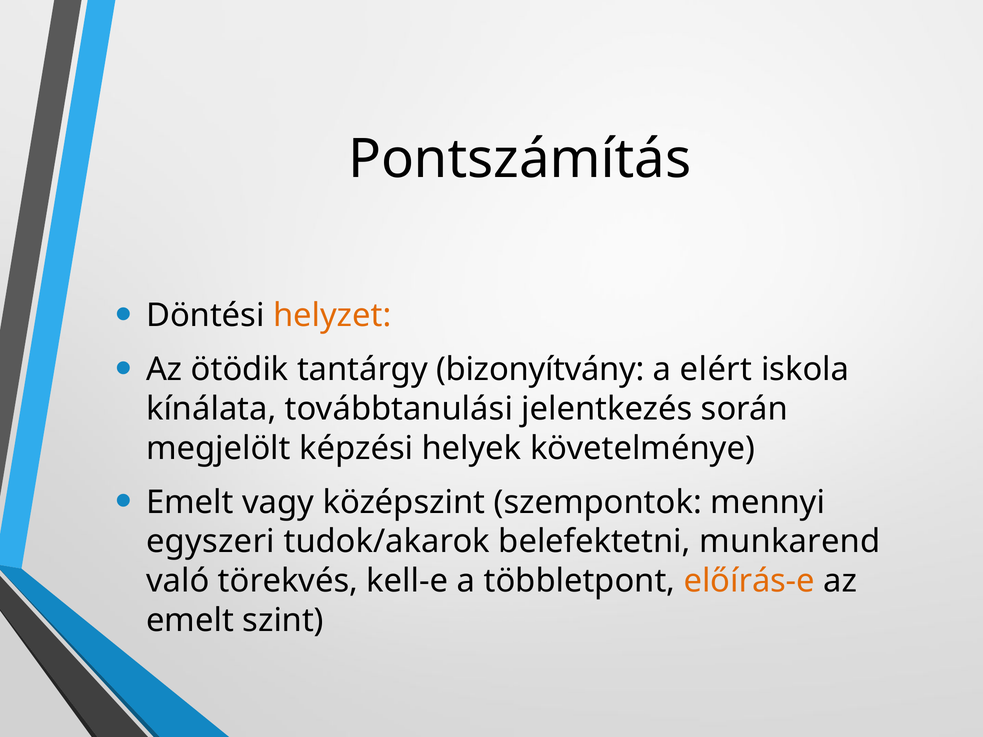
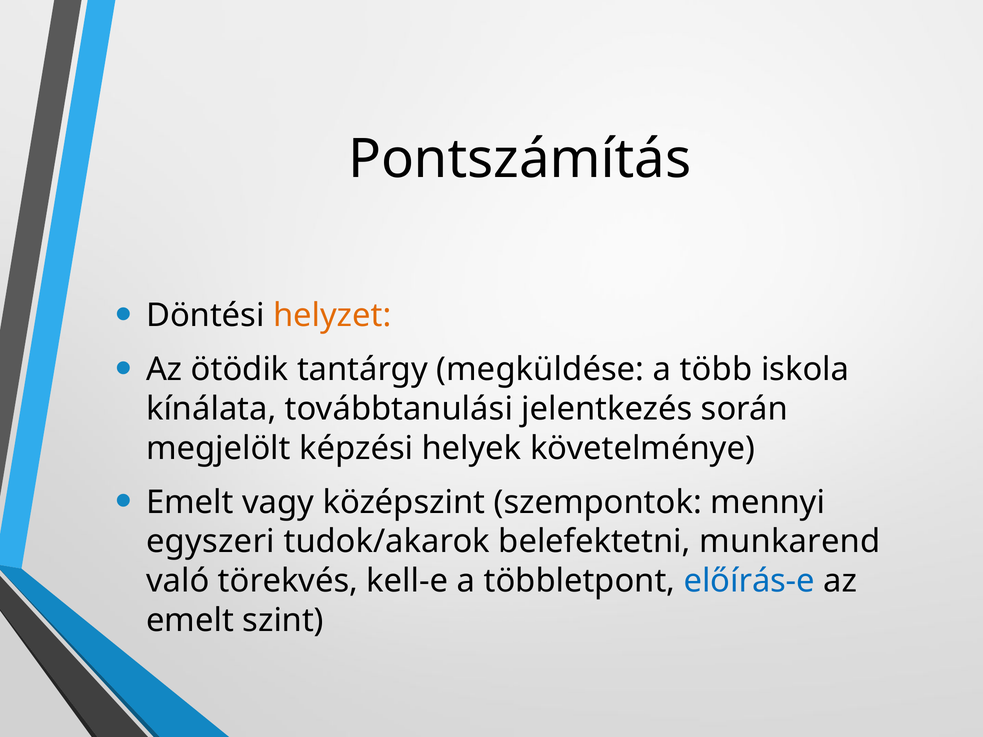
bizonyítvány: bizonyítvány -> megküldése (540, 370)
elért: elért -> több (716, 370)
előírás-e colour: orange -> blue (749, 581)
